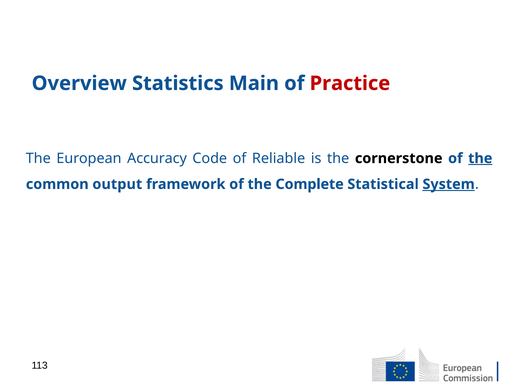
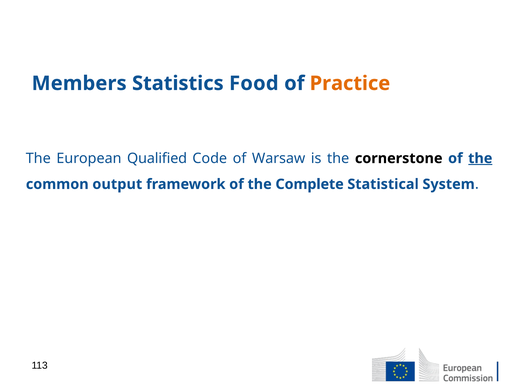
Overview: Overview -> Members (79, 83)
Main: Main -> Food (254, 83)
Practice colour: red -> orange (350, 83)
Accuracy: Accuracy -> Qualified (157, 158)
Reliable: Reliable -> Warsaw (279, 158)
System underline: present -> none (449, 184)
